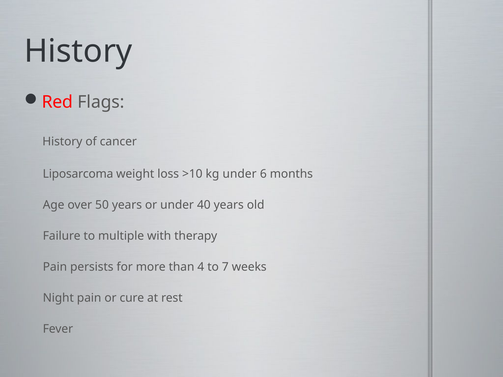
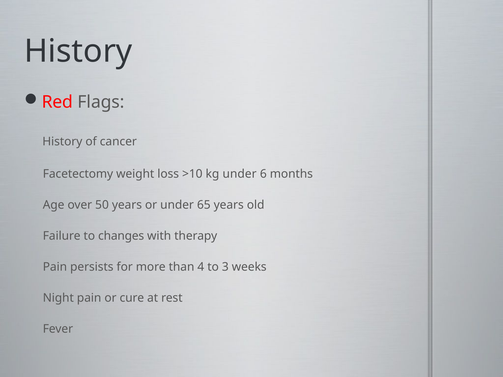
Liposarcoma: Liposarcoma -> Facetectomy (78, 174)
40: 40 -> 65 (204, 205)
multiple: multiple -> changes (121, 236)
7: 7 -> 3 (225, 267)
